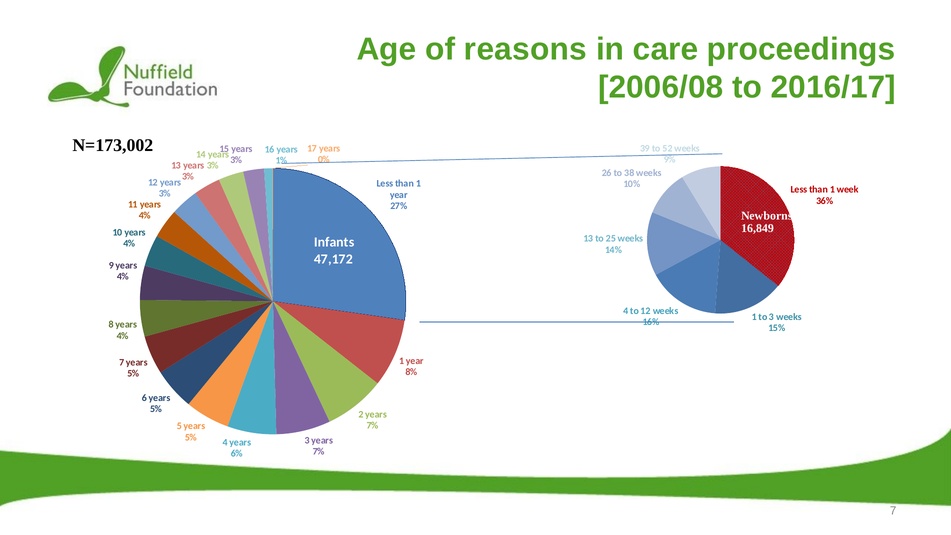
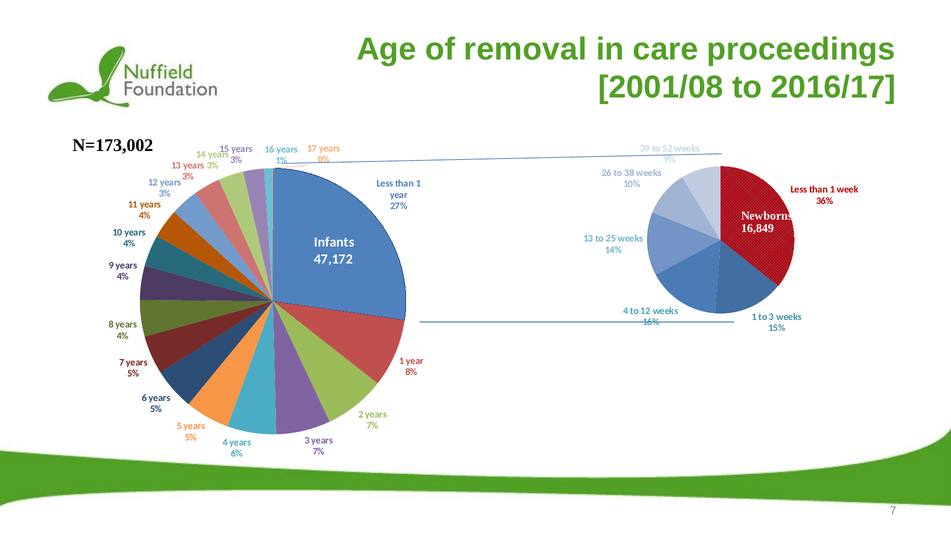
reasons: reasons -> removal (525, 49)
2006/08: 2006/08 -> 2001/08 (661, 87)
